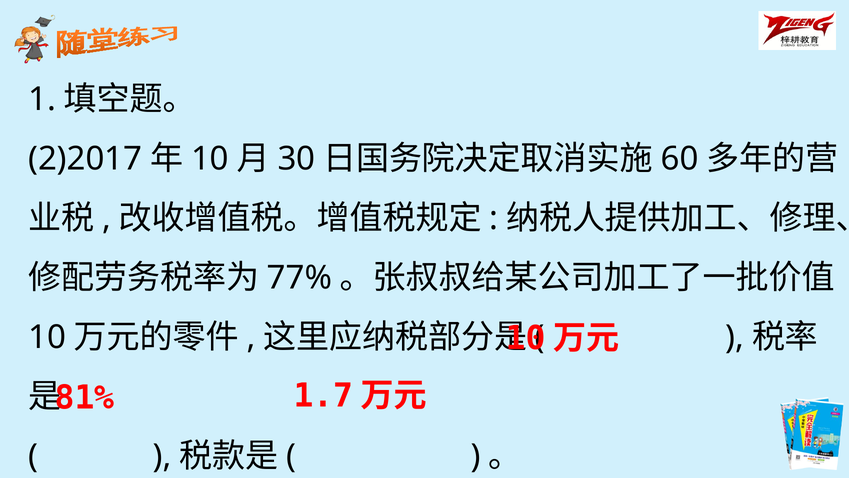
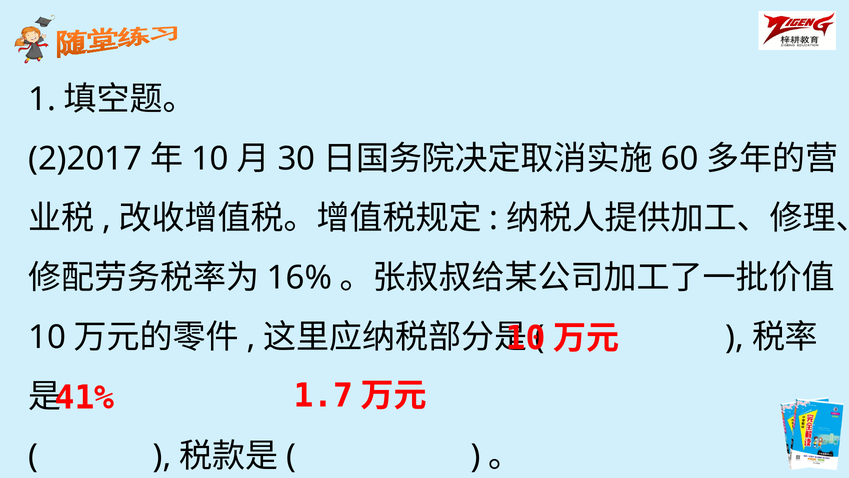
77%: 77% -> 16% (300, 278)
81%: 81% -> 41% (85, 398)
